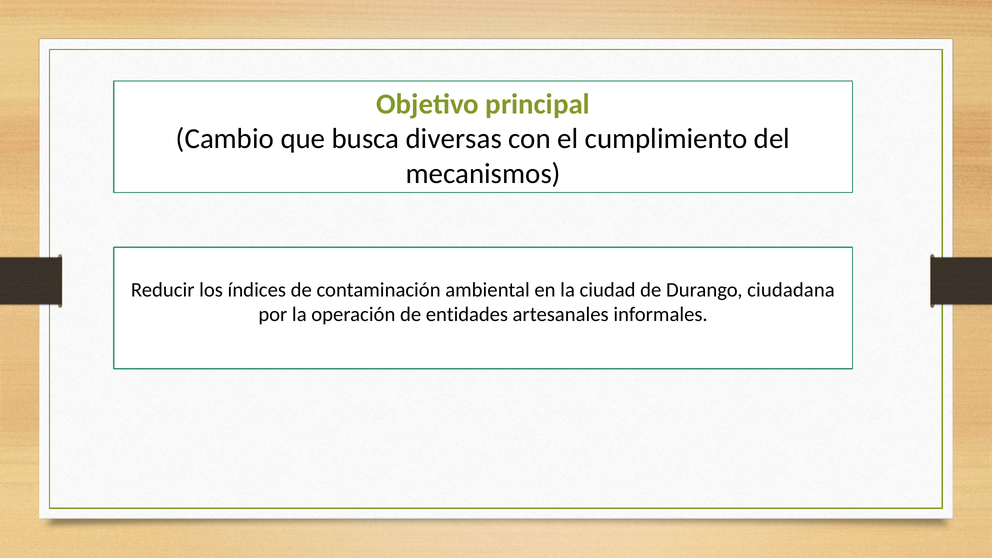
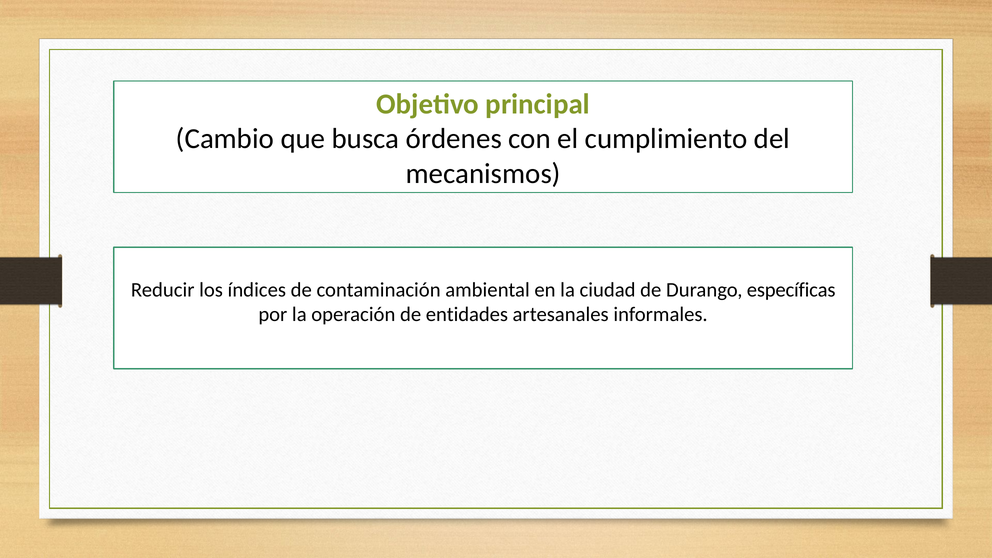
diversas: diversas -> órdenes (454, 139)
ciudadana: ciudadana -> específicas (791, 290)
